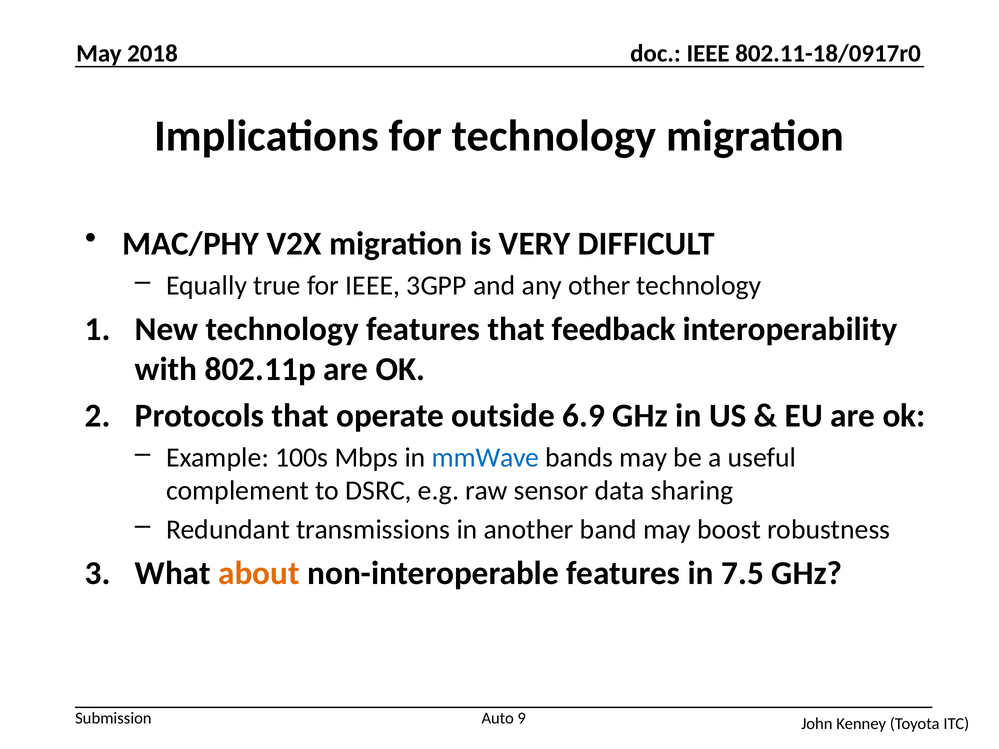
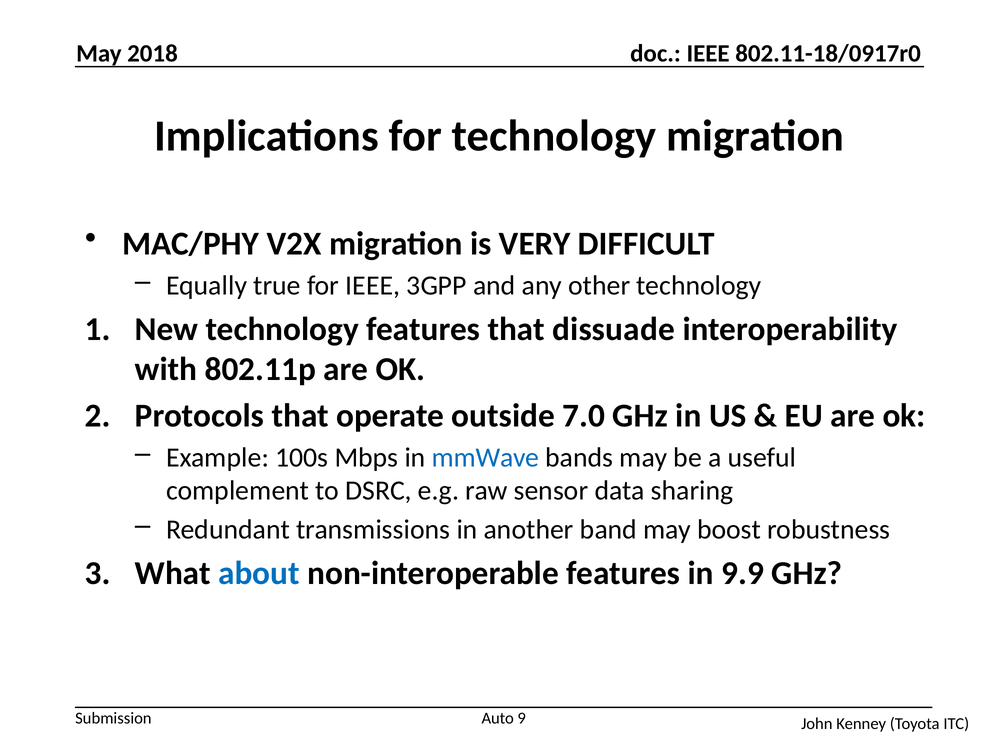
feedback: feedback -> dissuade (614, 329)
6.9: 6.9 -> 7.0 (584, 416)
about colour: orange -> blue (259, 573)
7.5: 7.5 -> 9.9 (743, 573)
